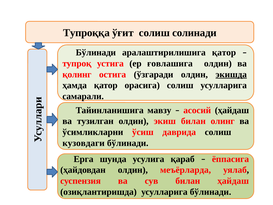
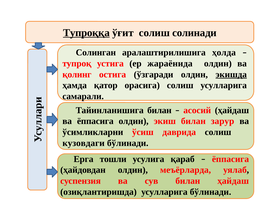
Тупроққа underline: none -> present (86, 33)
Бўлинади: Бўлинади -> Солинган (96, 53)
аралаштирилишига қатор: қатор -> ҳолда (224, 53)
ғовлашига: ғовлашига -> жараёнида (170, 63)
Тайинланишига мавзу: мавзу -> билан (159, 110)
ва тузилган: тузилган -> ёппасига (95, 121)
олинг: олинг -> зарур (223, 121)
шунда: шунда -> тошли (113, 159)
